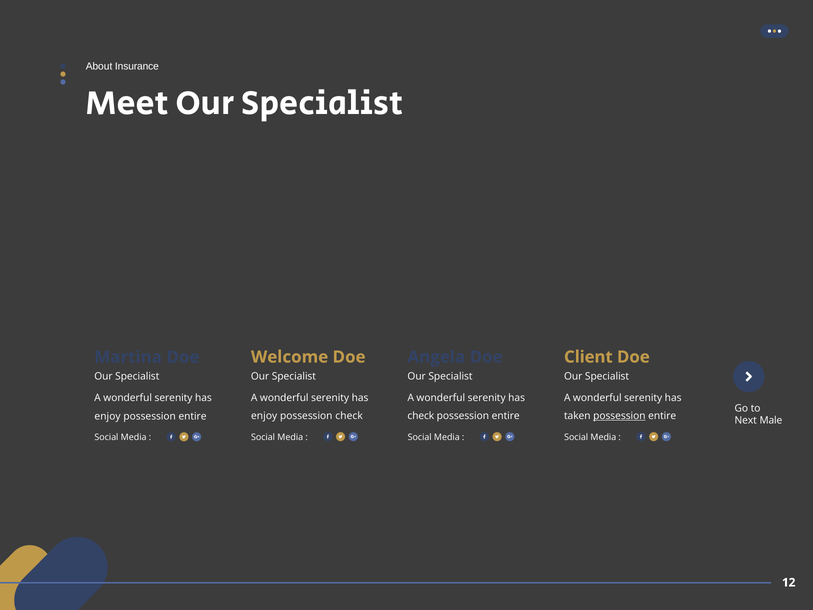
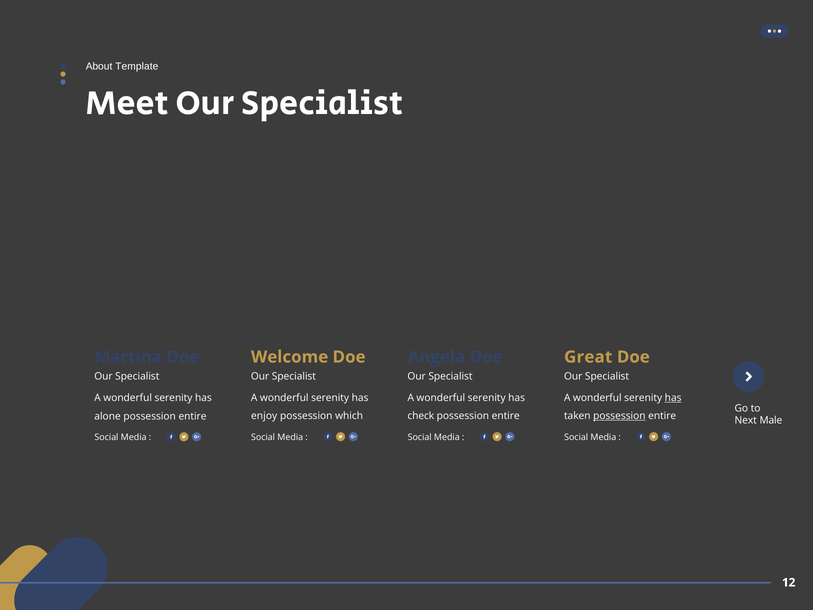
Insurance: Insurance -> Template (137, 66)
Client: Client -> Great (588, 357)
has underline: none -> present (673, 398)
possession check: check -> which (349, 416)
enjoy: enjoy -> alone (108, 416)
